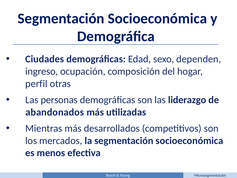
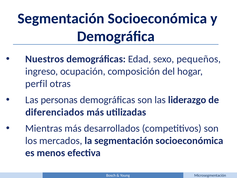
Ciudades: Ciudades -> Nuestros (45, 59)
dependen: dependen -> pequeños (199, 59)
abandonados: abandonados -> diferenciados (55, 112)
